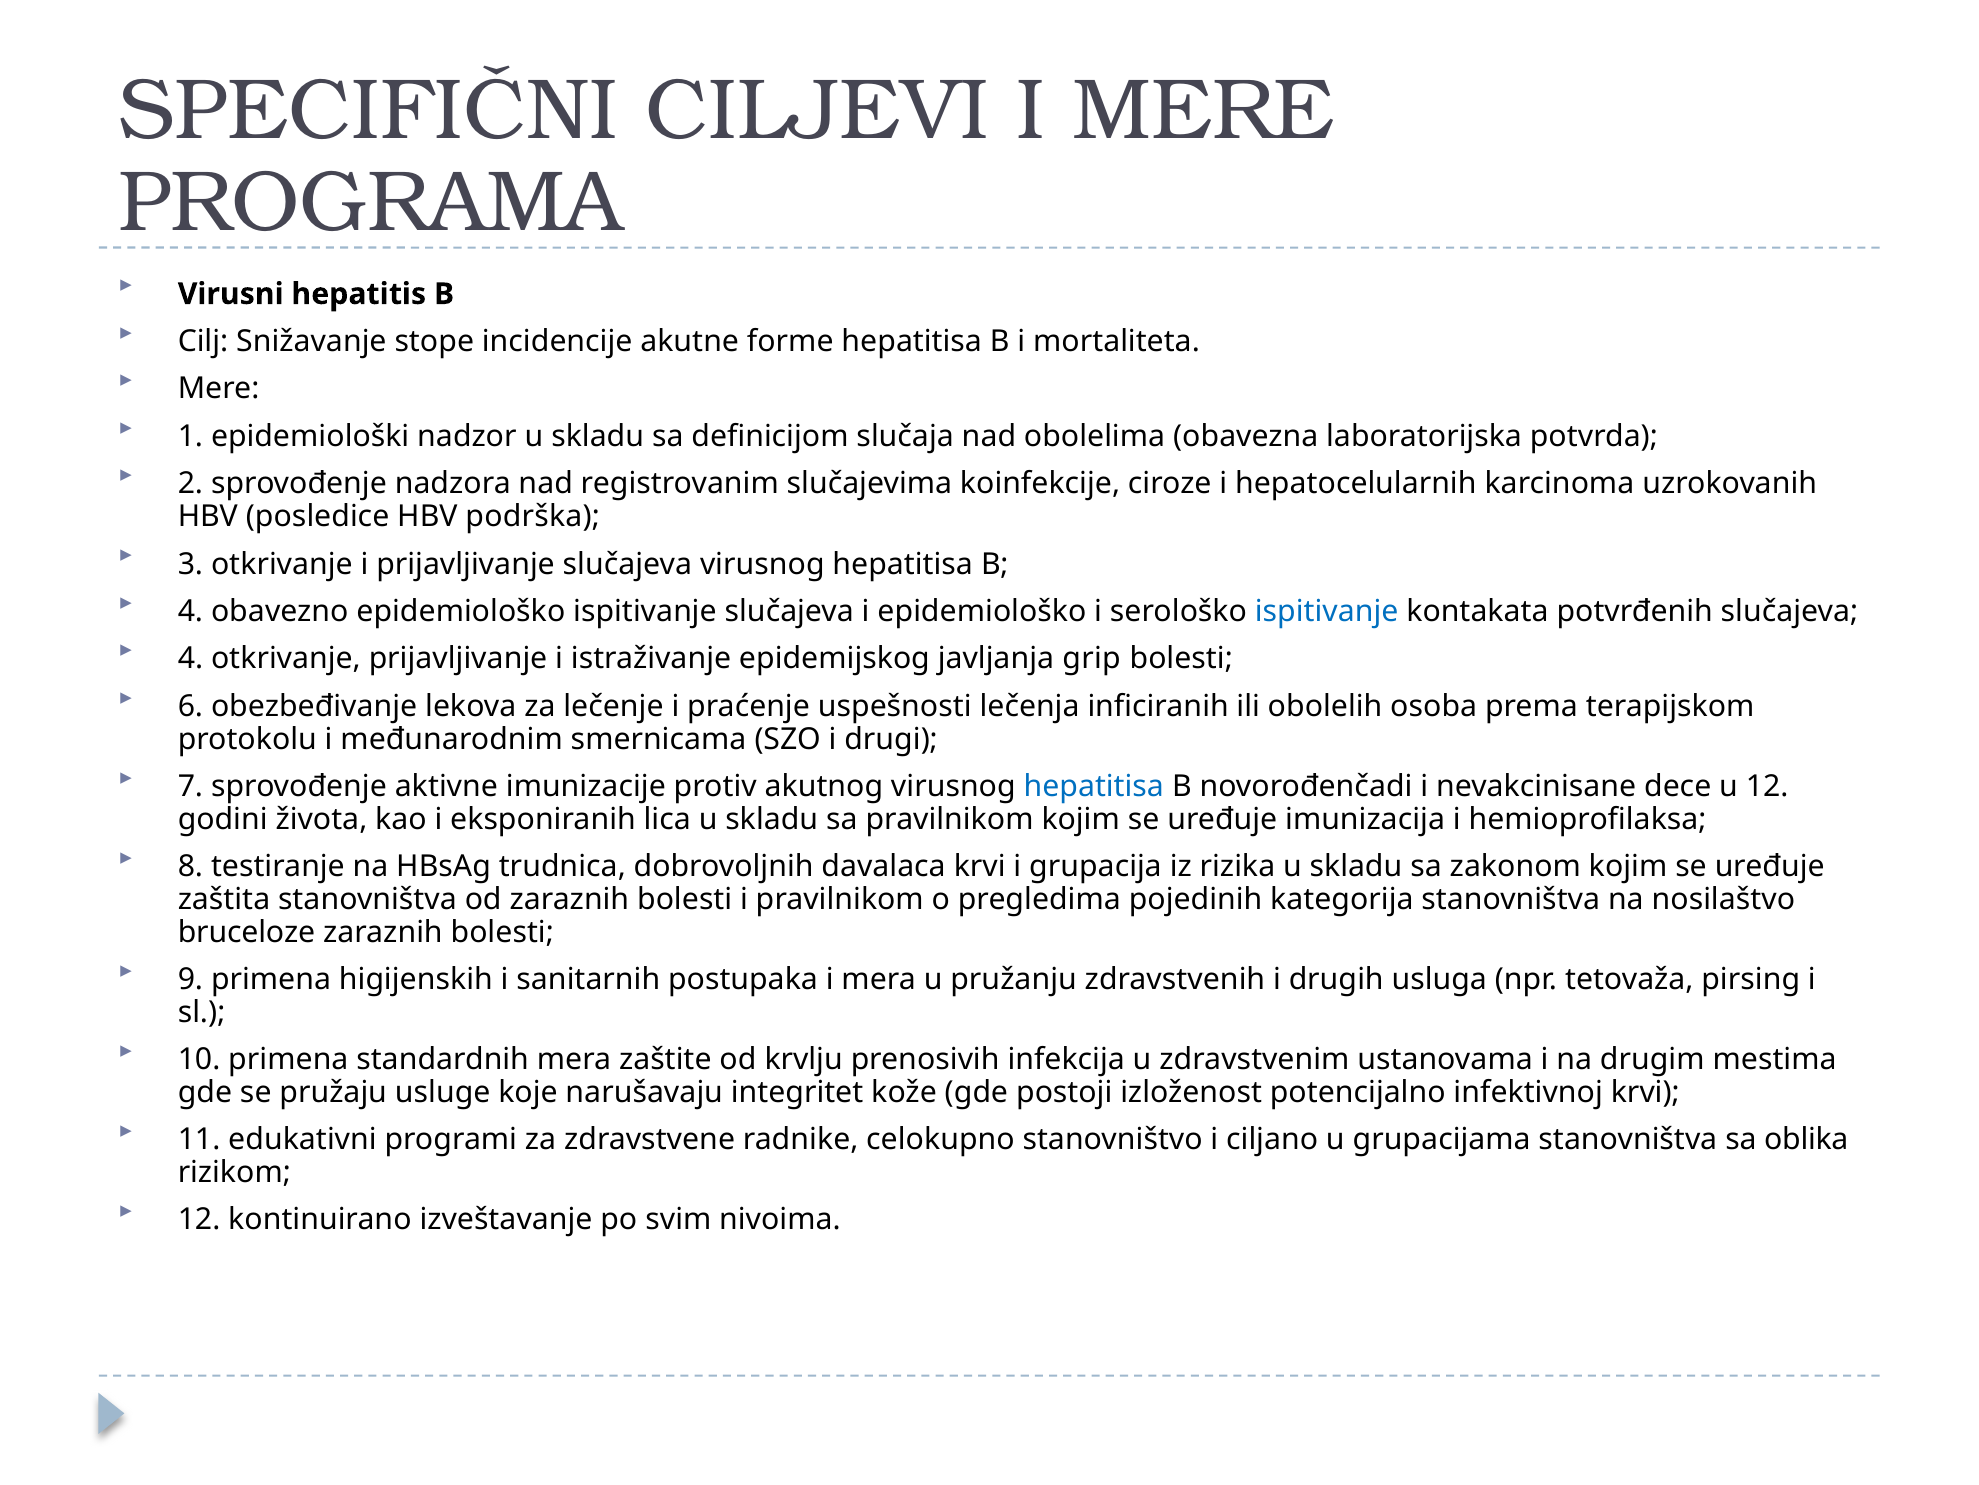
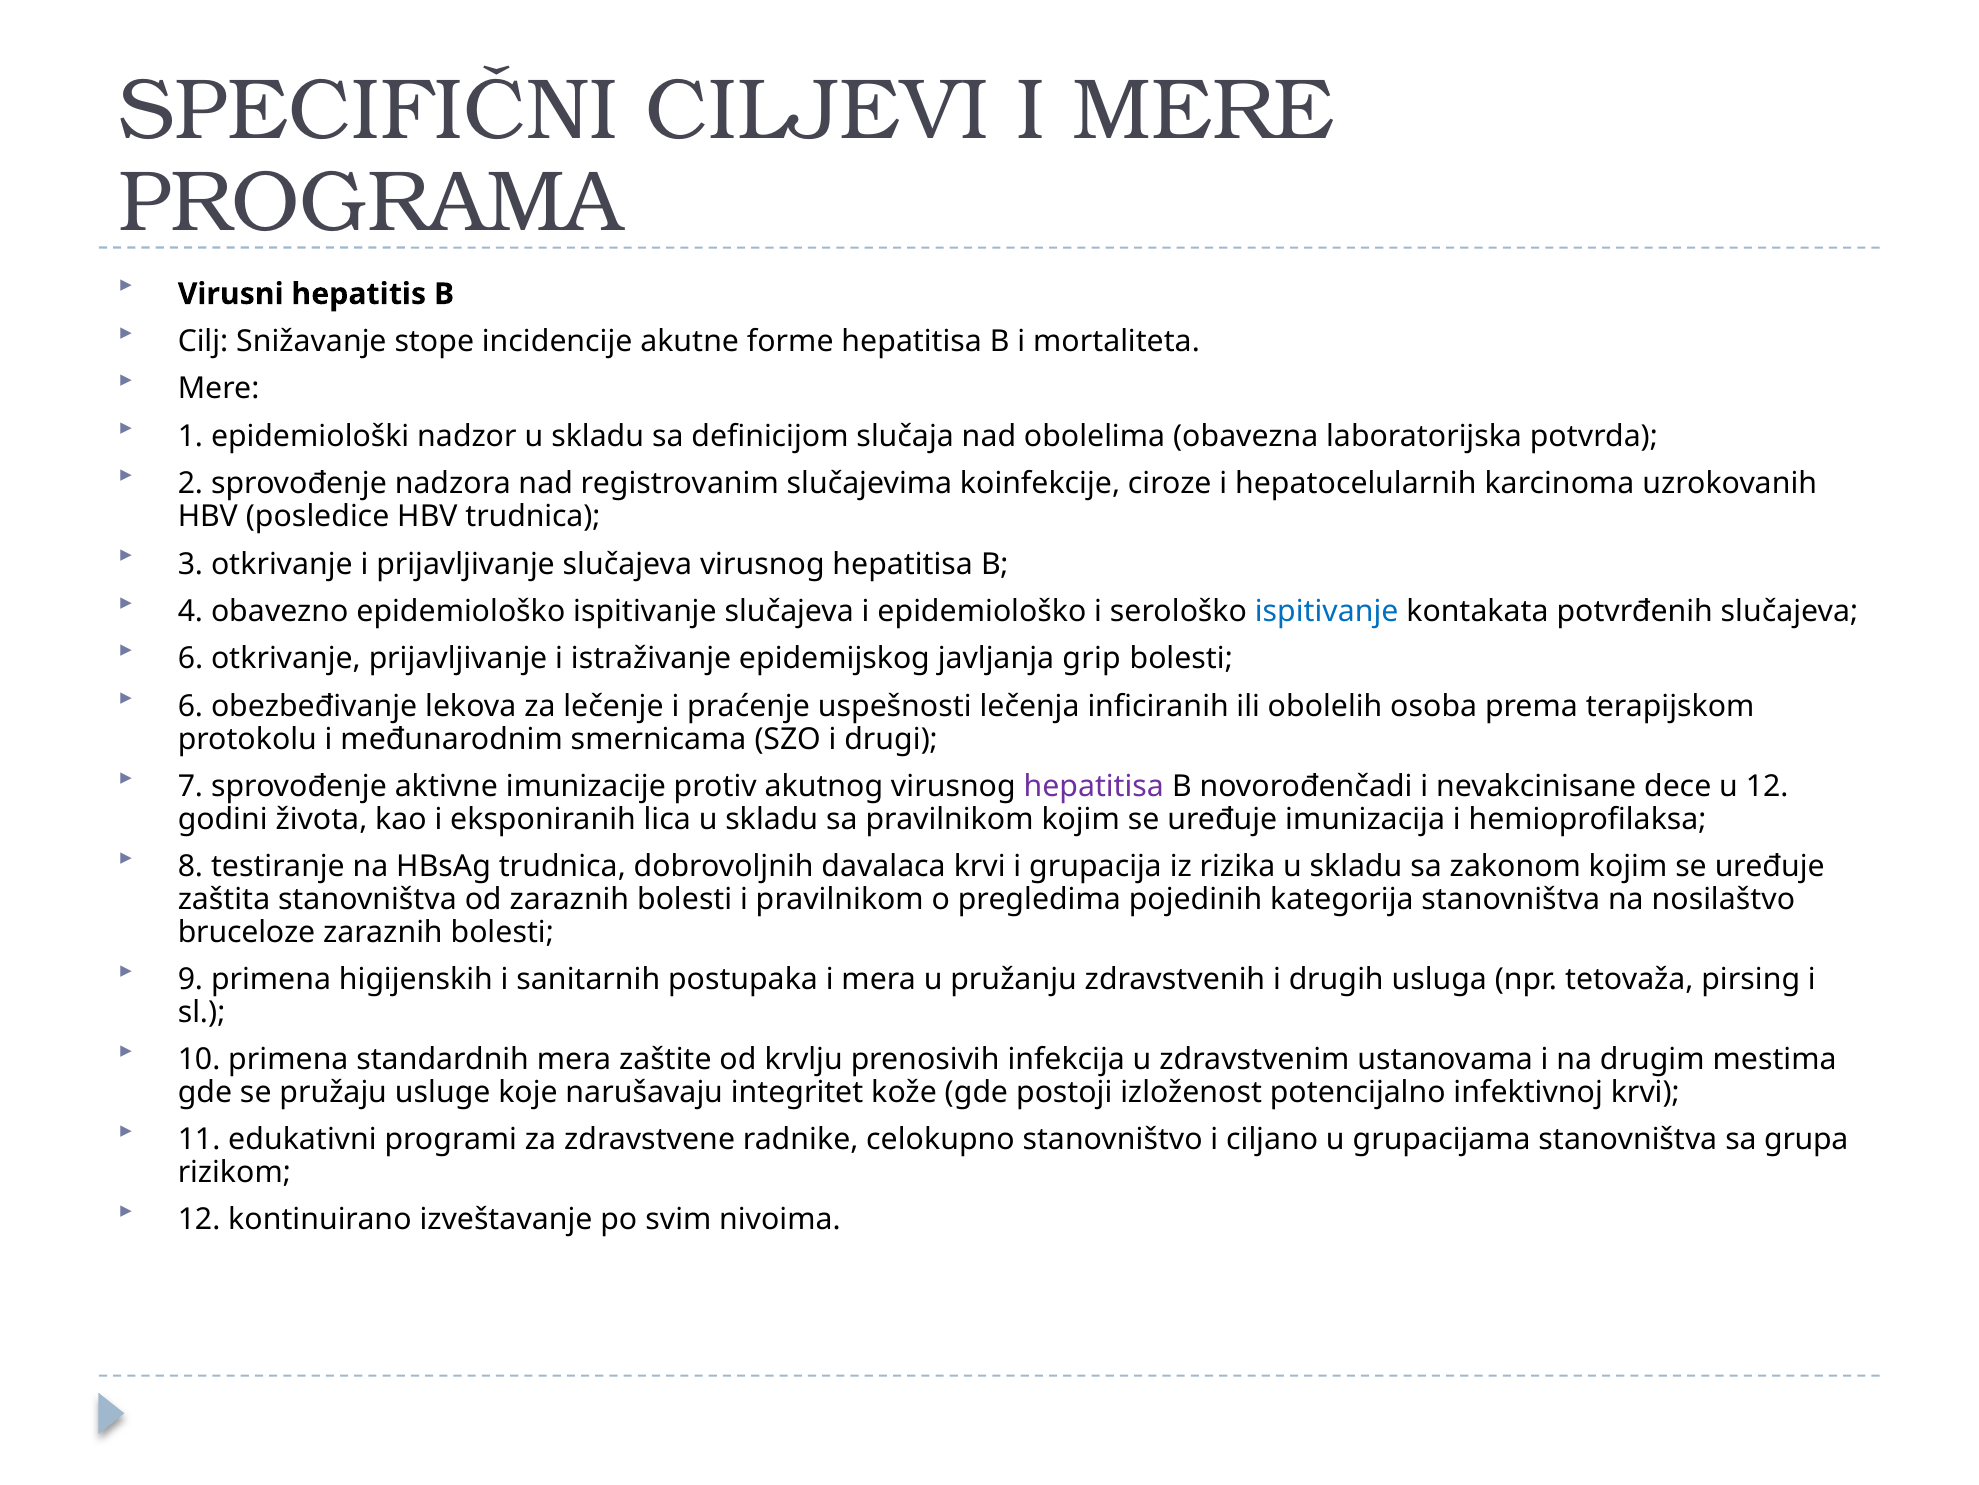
HBV podrška: podrška -> trudnica (533, 516)
4: 4 -> 6 (190, 659)
hepatitisa colour: blue -> purple (1094, 786)
oblika: oblika -> grupa (1806, 1139)
